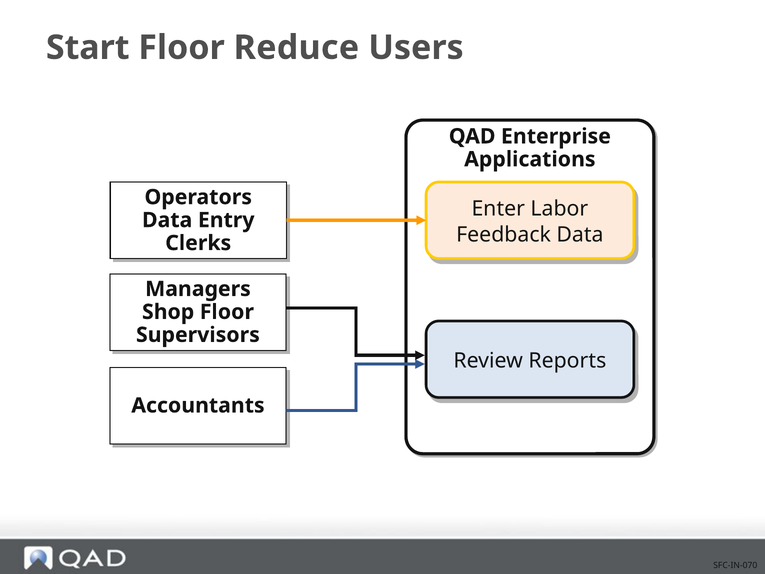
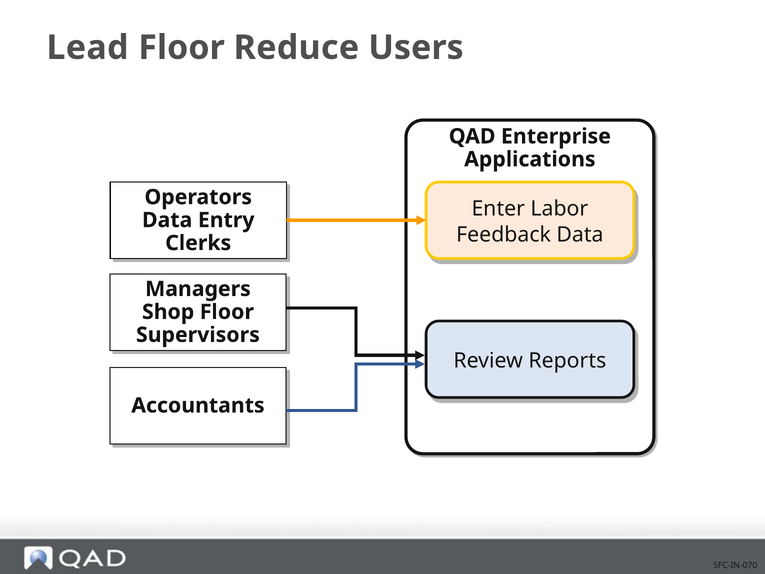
Start: Start -> Lead (88, 48)
